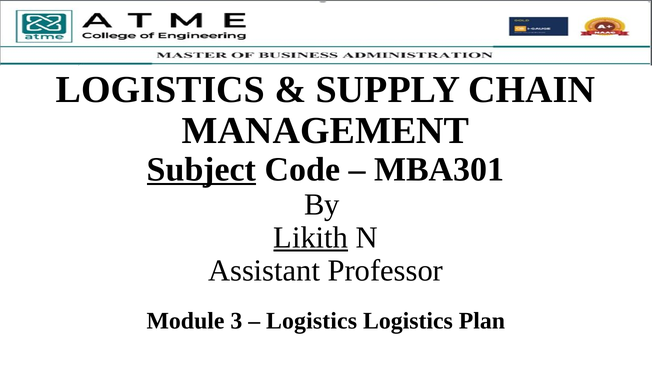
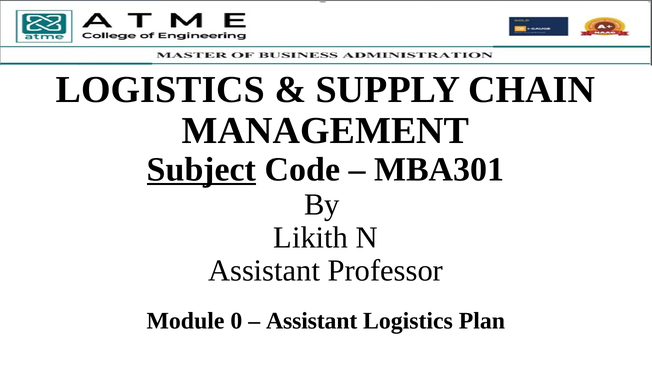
Likith underline: present -> none (311, 237)
3: 3 -> 0 (236, 321)
Logistics: Logistics -> Assistant (312, 321)
